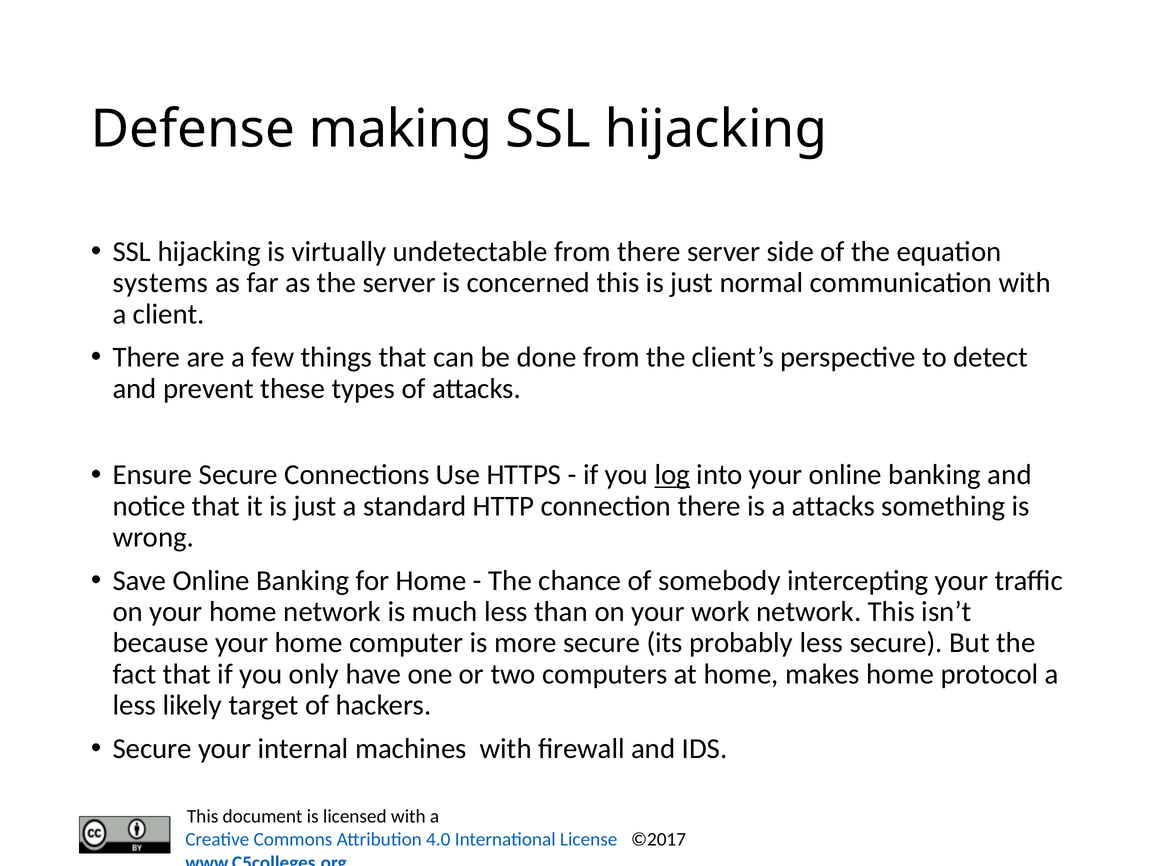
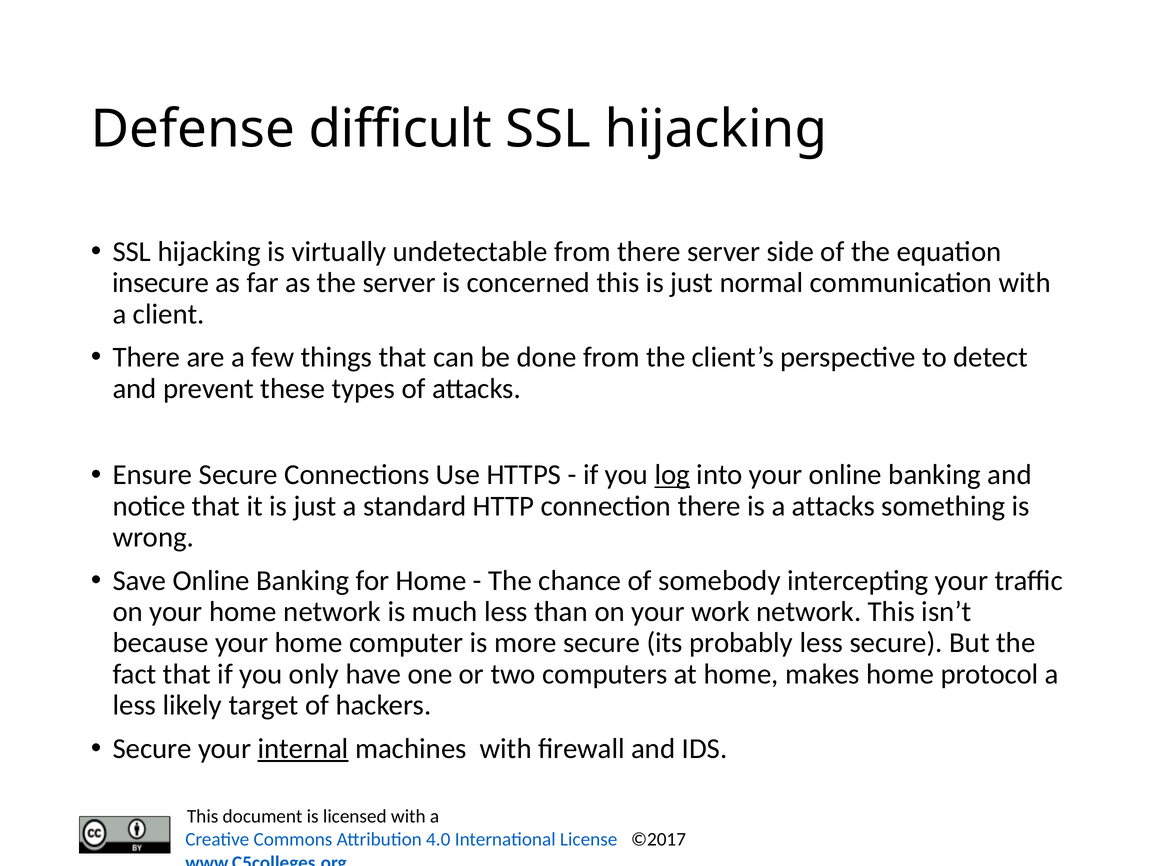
making: making -> difficult (400, 130)
systems: systems -> insecure (161, 283)
internal underline: none -> present (303, 749)
